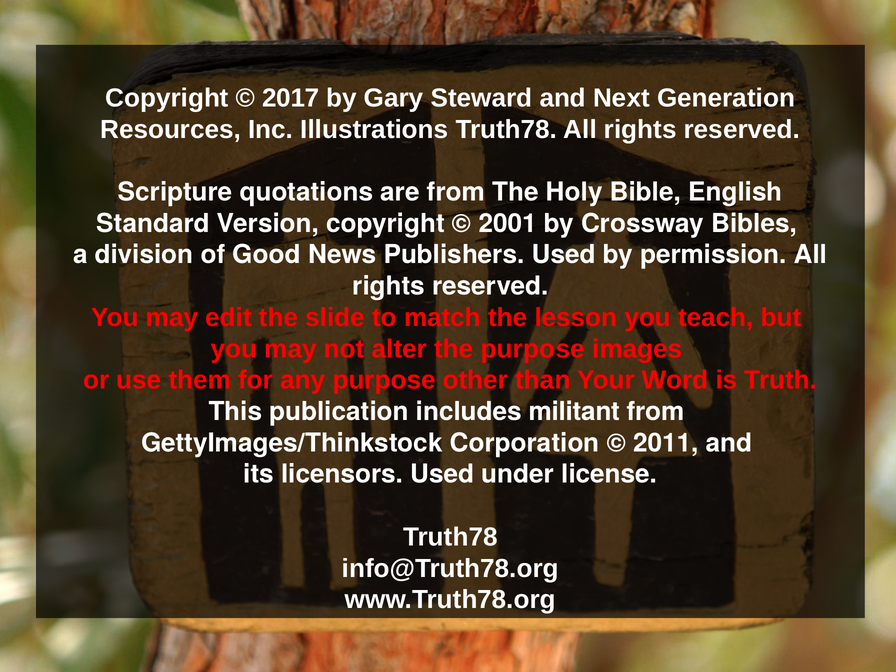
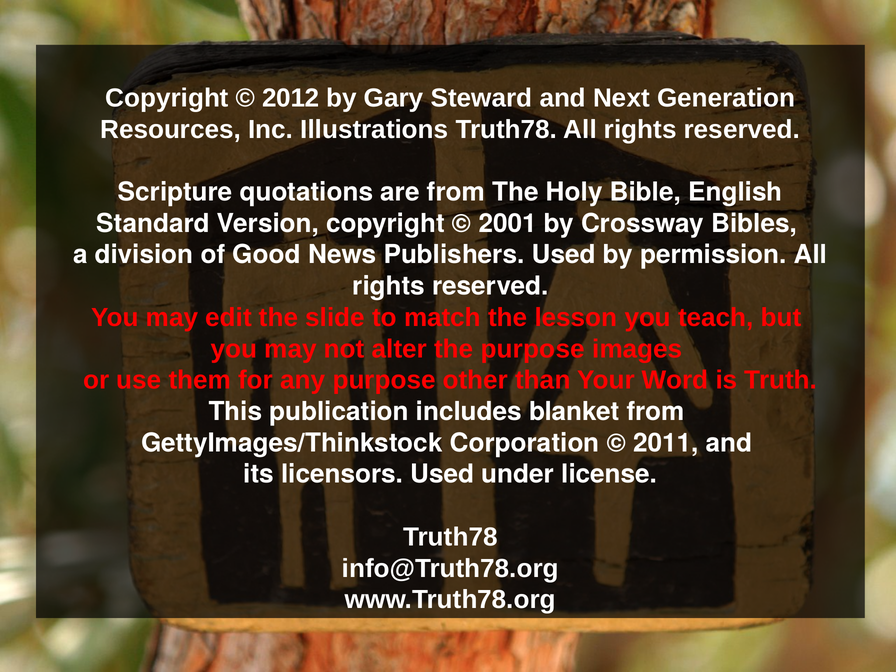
2017: 2017 -> 2012 (291, 98)
militant: militant -> blanket (574, 412)
